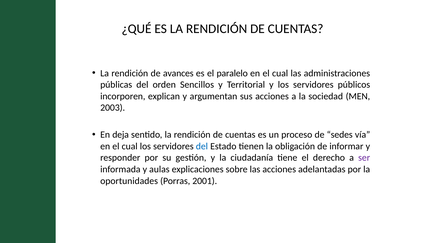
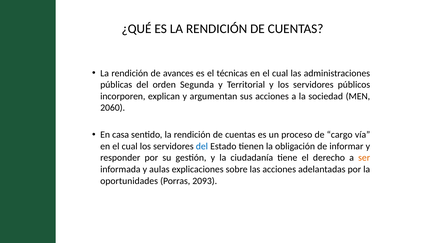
paralelo: paralelo -> técnicas (232, 73)
Sencillos: Sencillos -> Segunda (197, 85)
2003: 2003 -> 2060 (113, 108)
deja: deja -> casa (121, 135)
sedes: sedes -> cargo (340, 135)
ser colour: purple -> orange (364, 158)
2001: 2001 -> 2093 (205, 181)
